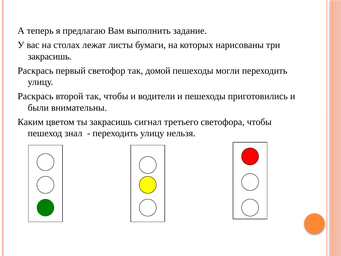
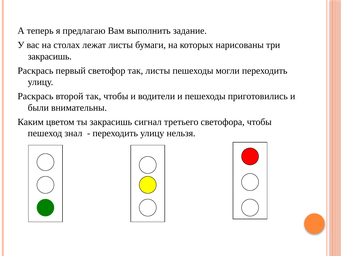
так домой: домой -> листы (158, 71)
